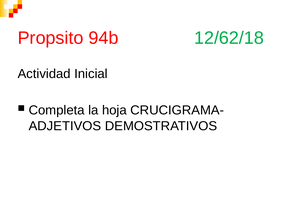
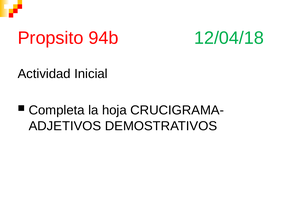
12/62/18: 12/62/18 -> 12/04/18 (229, 38)
